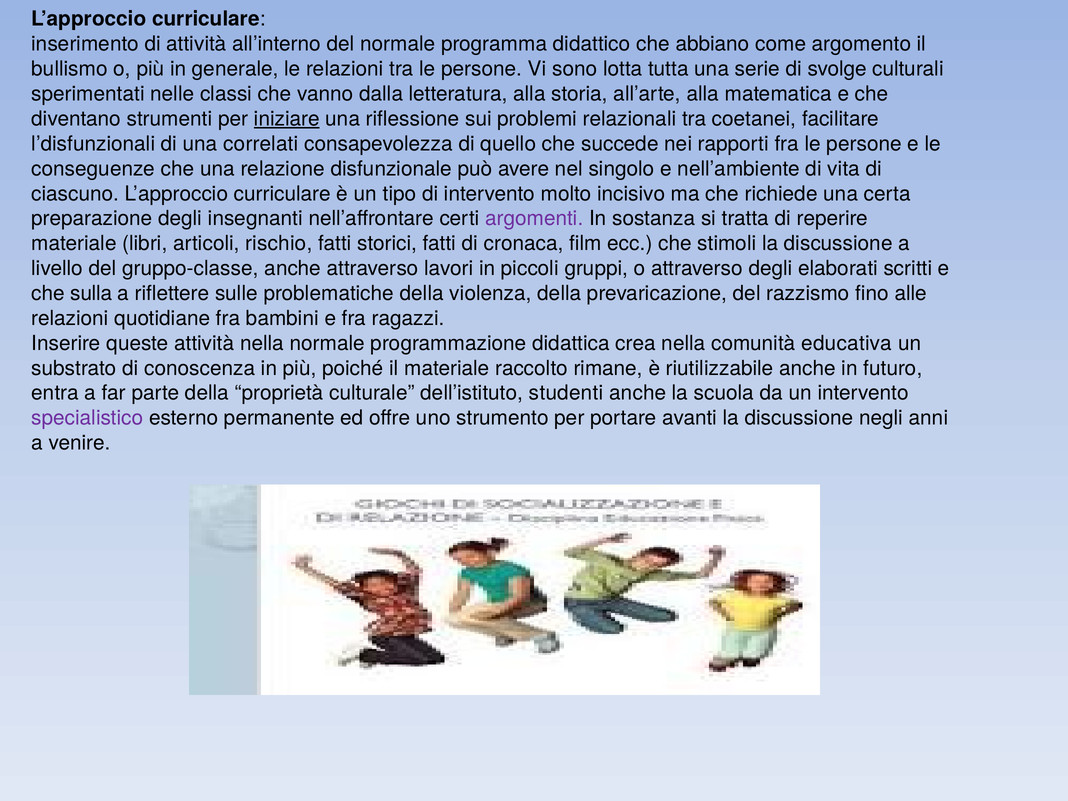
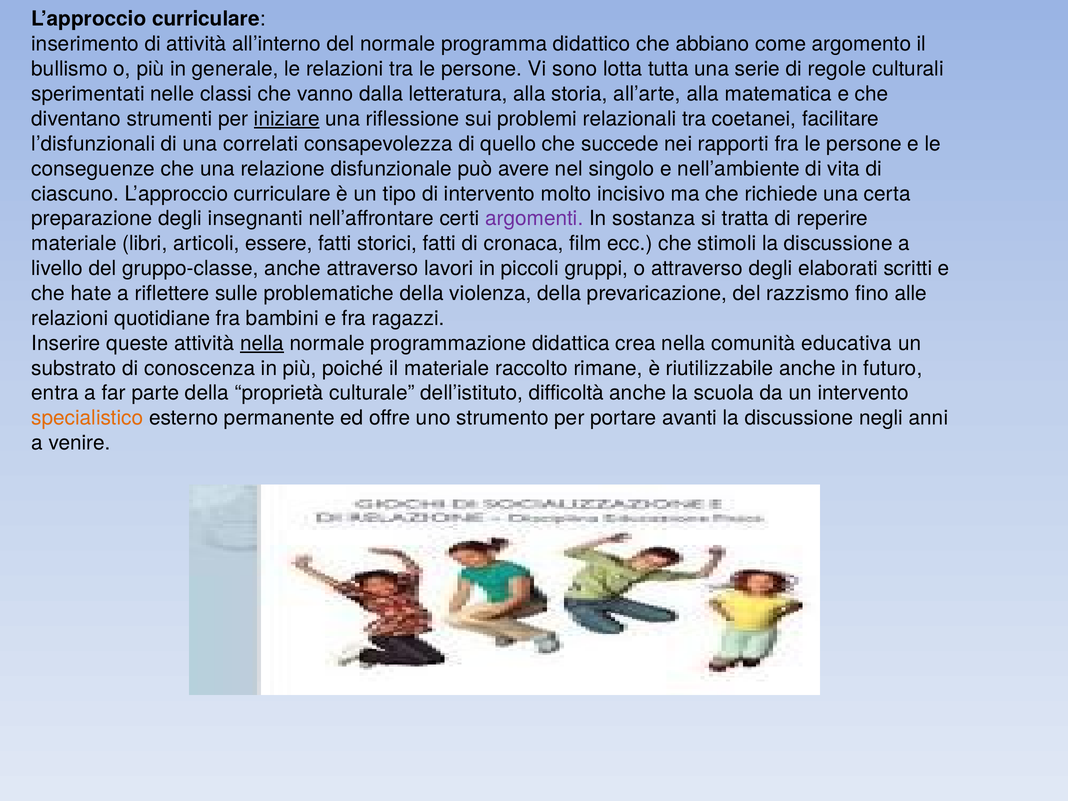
svolge: svolge -> regole (837, 69)
rischio: rischio -> essere (279, 244)
sulla: sulla -> hate (91, 293)
nella underline: none -> present (262, 343)
studenti: studenti -> difficoltà (566, 393)
specialistico colour: purple -> orange (87, 418)
